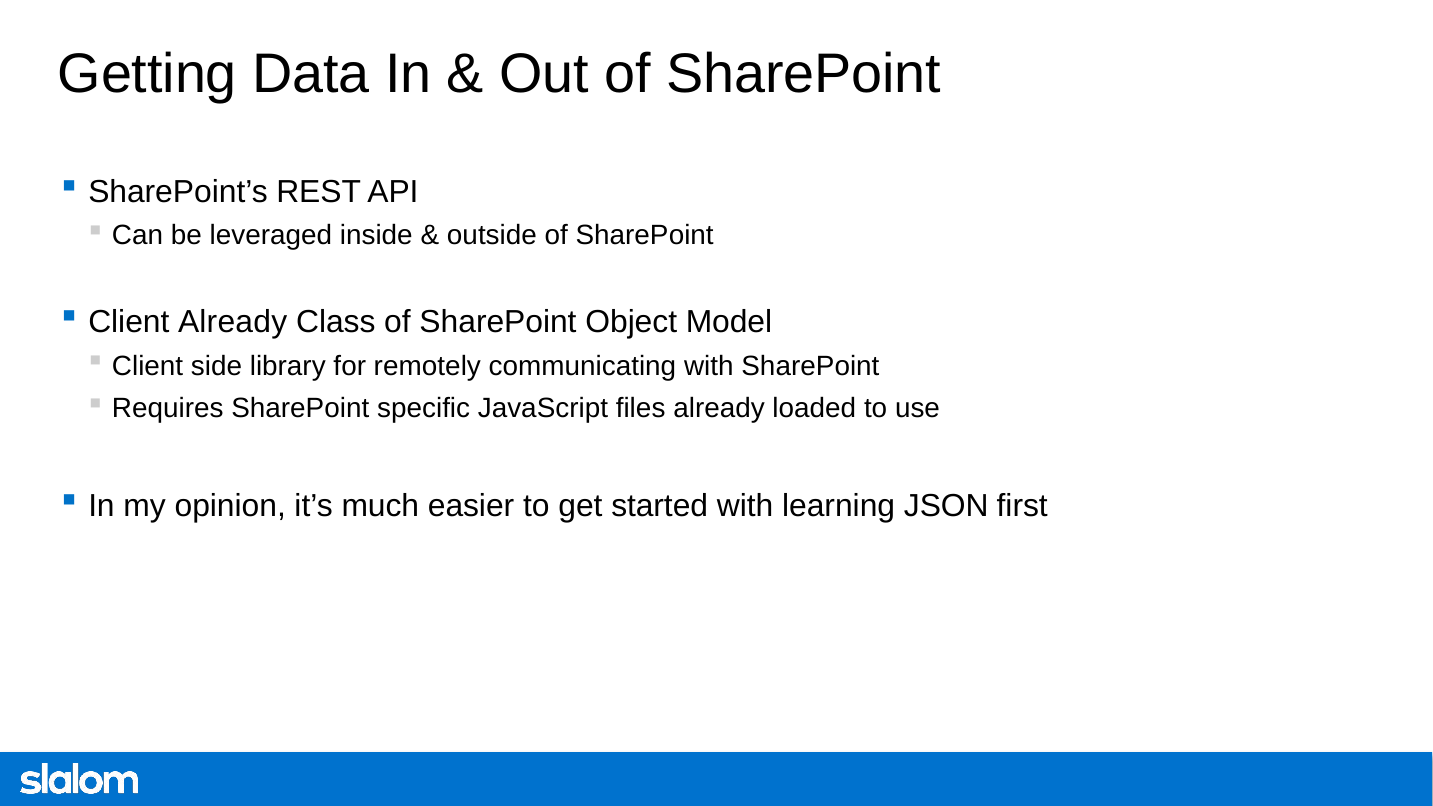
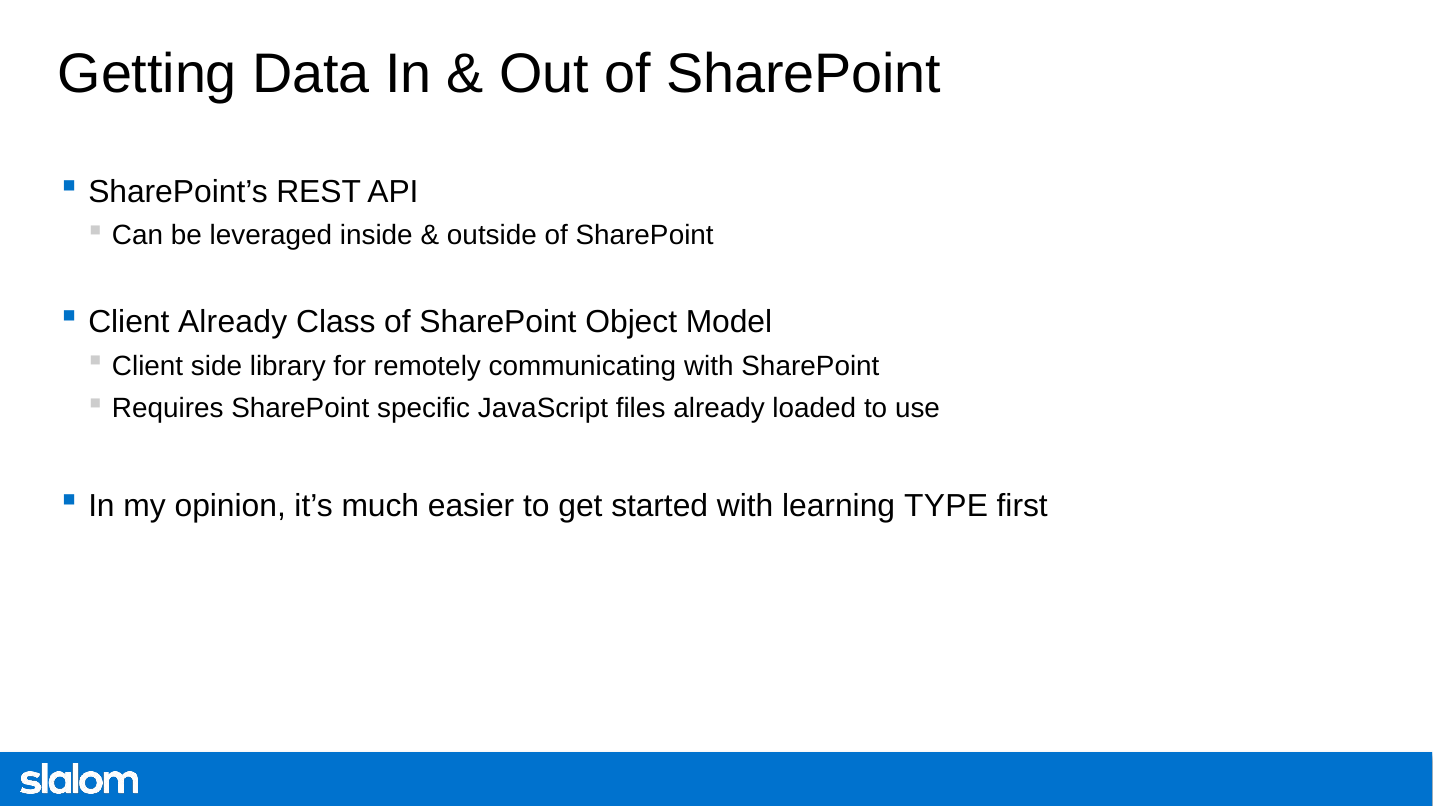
JSON: JSON -> TYPE (946, 506)
